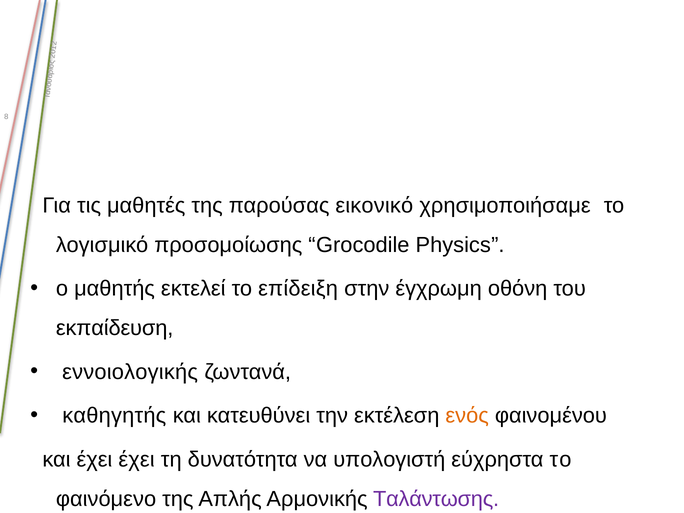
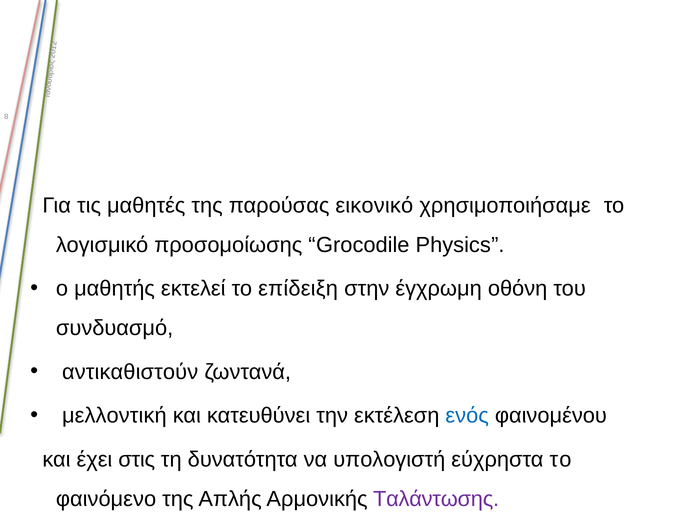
εκπαίδευση: εκπαίδευση -> συνδυασμό (115, 328)
εννοιολογικής: εννοιολογικής -> αντικαθιστούν (130, 372)
καθηγητής: καθηγητής -> μελλοντική (114, 416)
ενός colour: orange -> blue (467, 416)
έχει έχει: έχει -> στις (137, 460)
